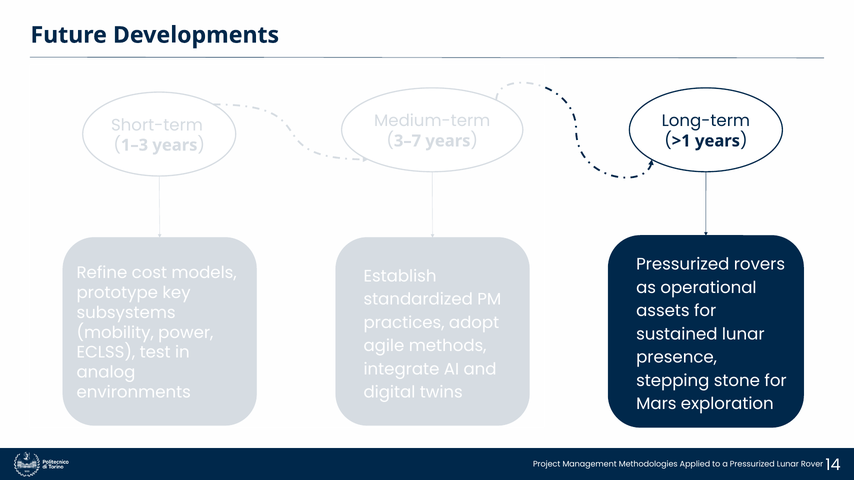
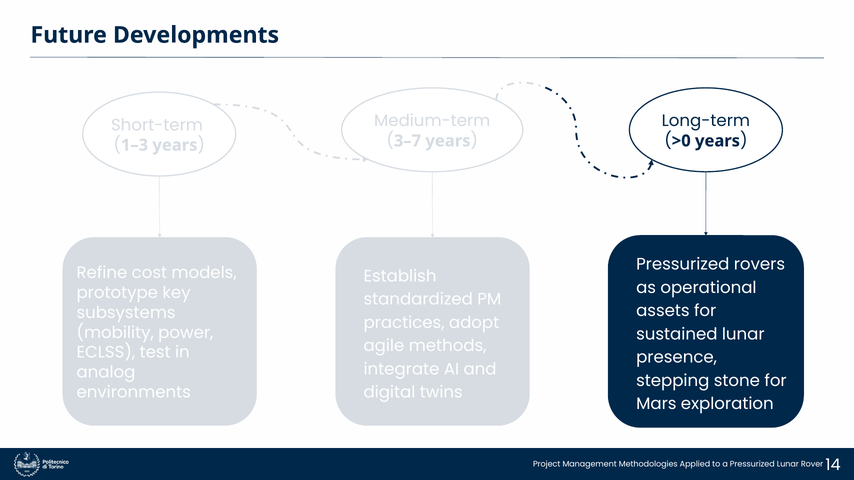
>1: >1 -> >0 (681, 141)
